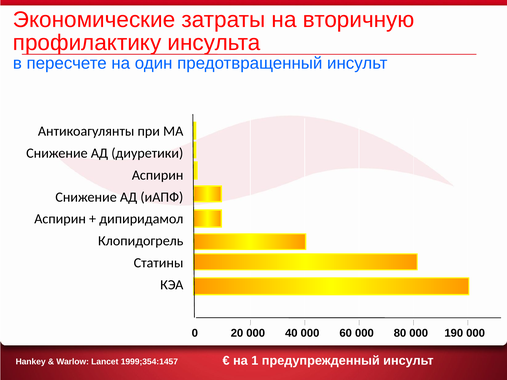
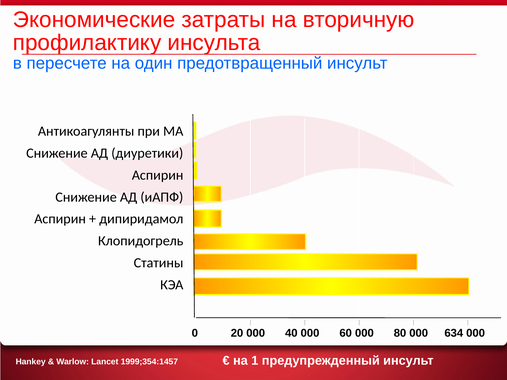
190: 190 -> 634 (454, 333)
